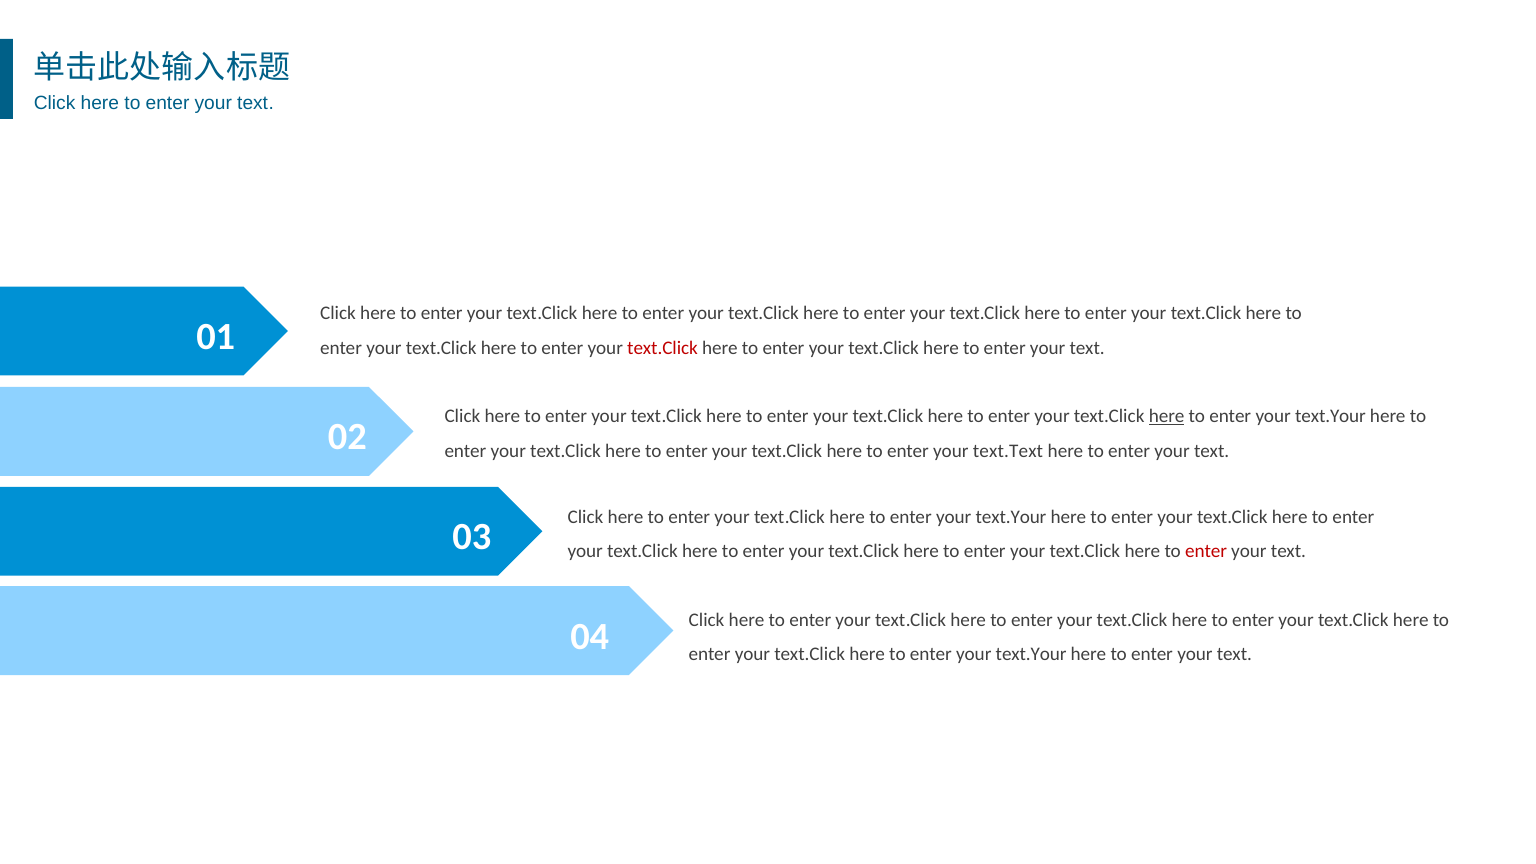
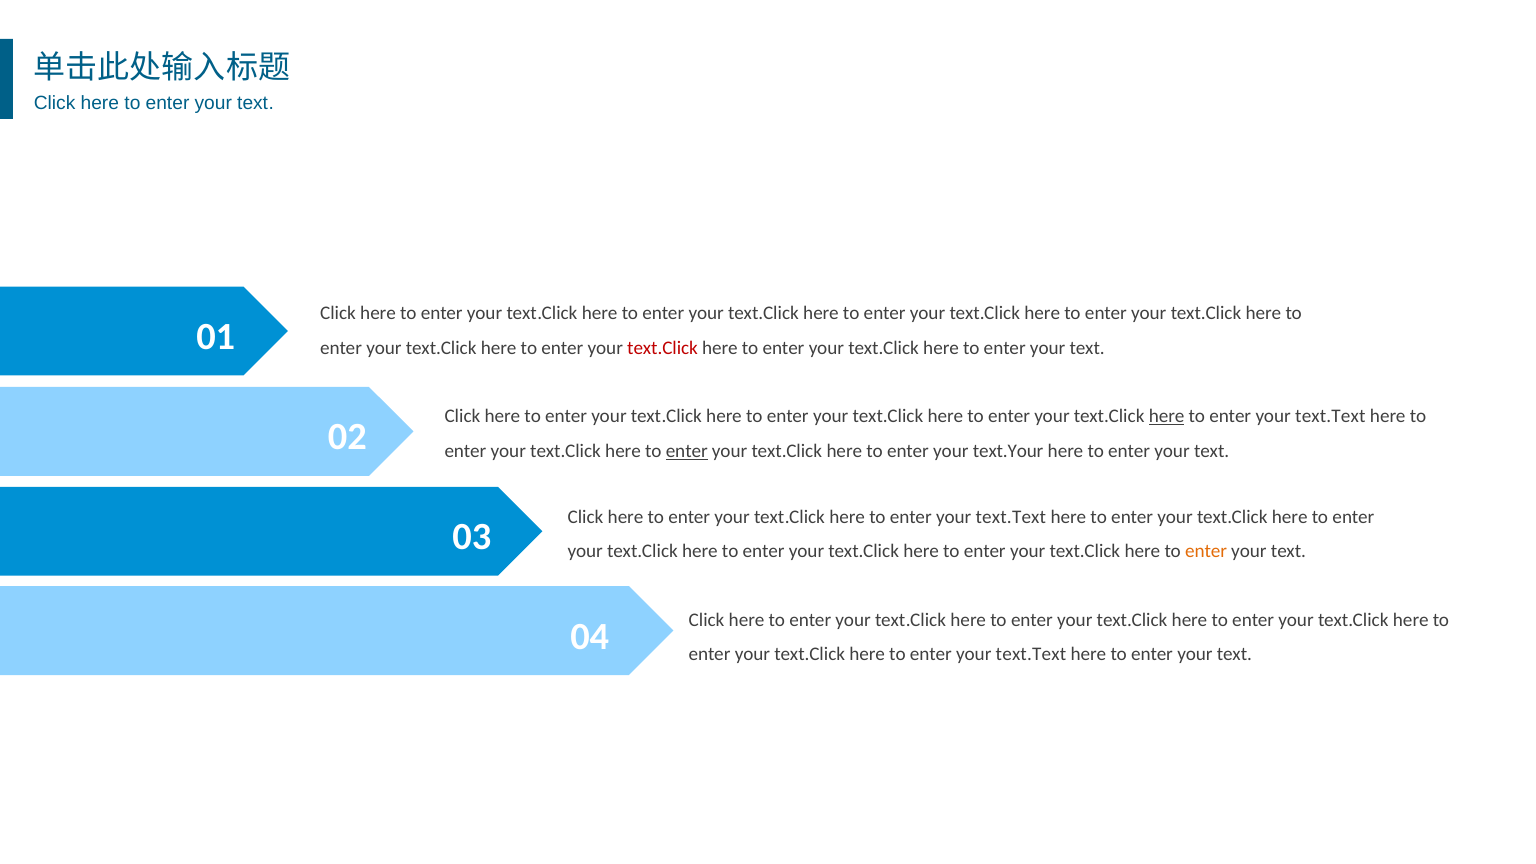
text.Your: text.Your -> text.Text (1330, 416)
enter underline: none -> present (687, 451)
text.Text: text.Text -> text.Your (1008, 451)
text.Your: text.Your -> text.Text (1011, 517)
enter colour: red -> orange (1206, 551)
text.Your: text.Your -> text.Text (1031, 655)
